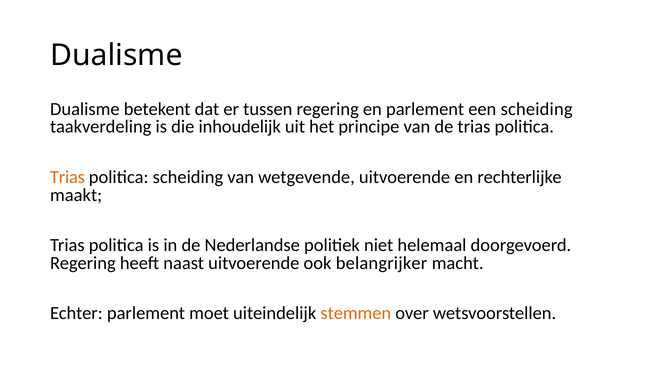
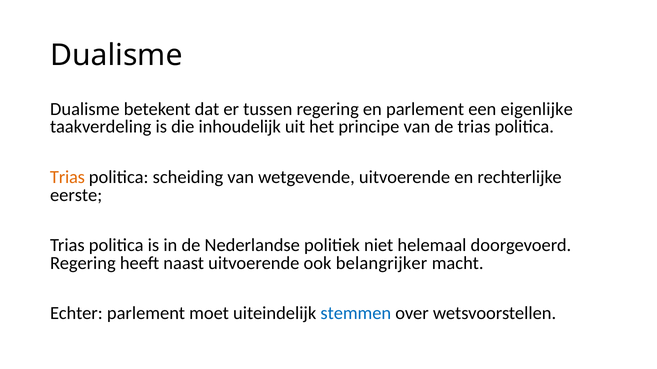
een scheiding: scheiding -> eigenlijke (537, 109)
maakt: maakt -> eerste (76, 195)
stemmen colour: orange -> blue (356, 314)
